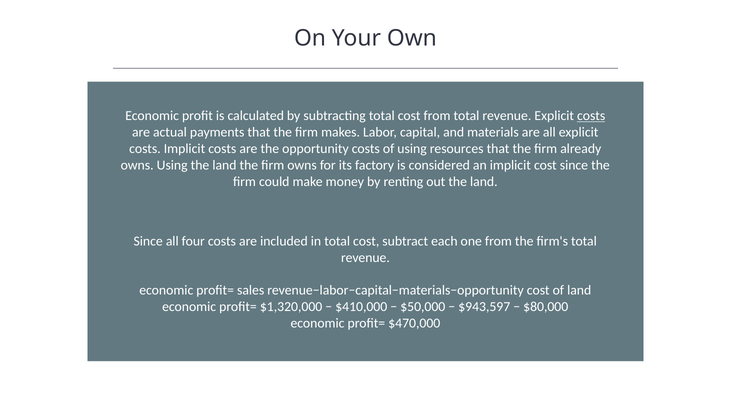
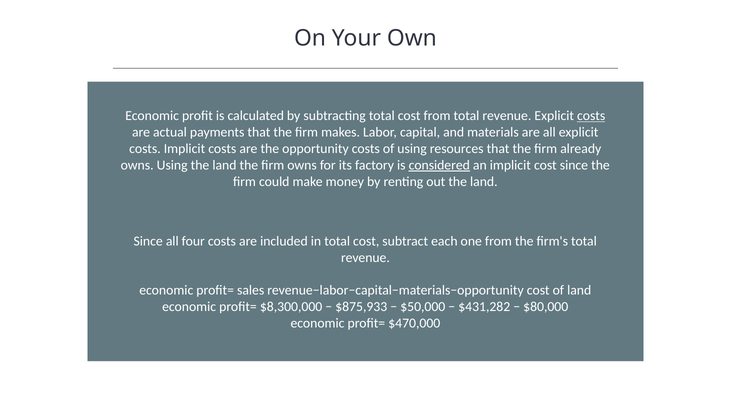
considered underline: none -> present (439, 165)
$1,320,000: $1,320,000 -> $8,300,000 (291, 307)
$410,000: $410,000 -> $875,933 (361, 307)
$943,597: $943,597 -> $431,282 (484, 307)
